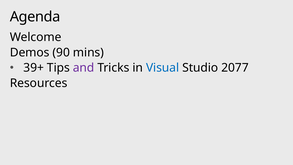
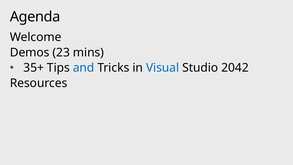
90: 90 -> 23 (61, 52)
39+: 39+ -> 35+ (34, 68)
and colour: purple -> blue (84, 68)
2077: 2077 -> 2042 (235, 68)
